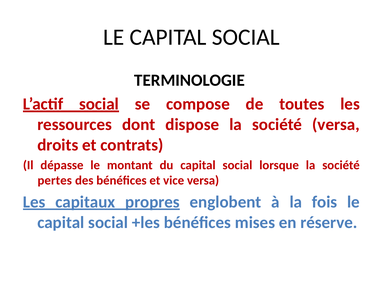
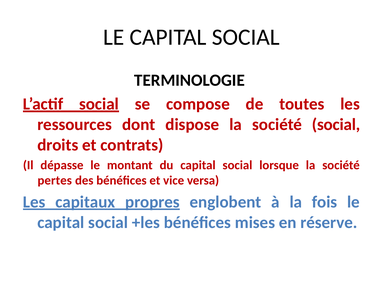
société versa: versa -> social (336, 125)
